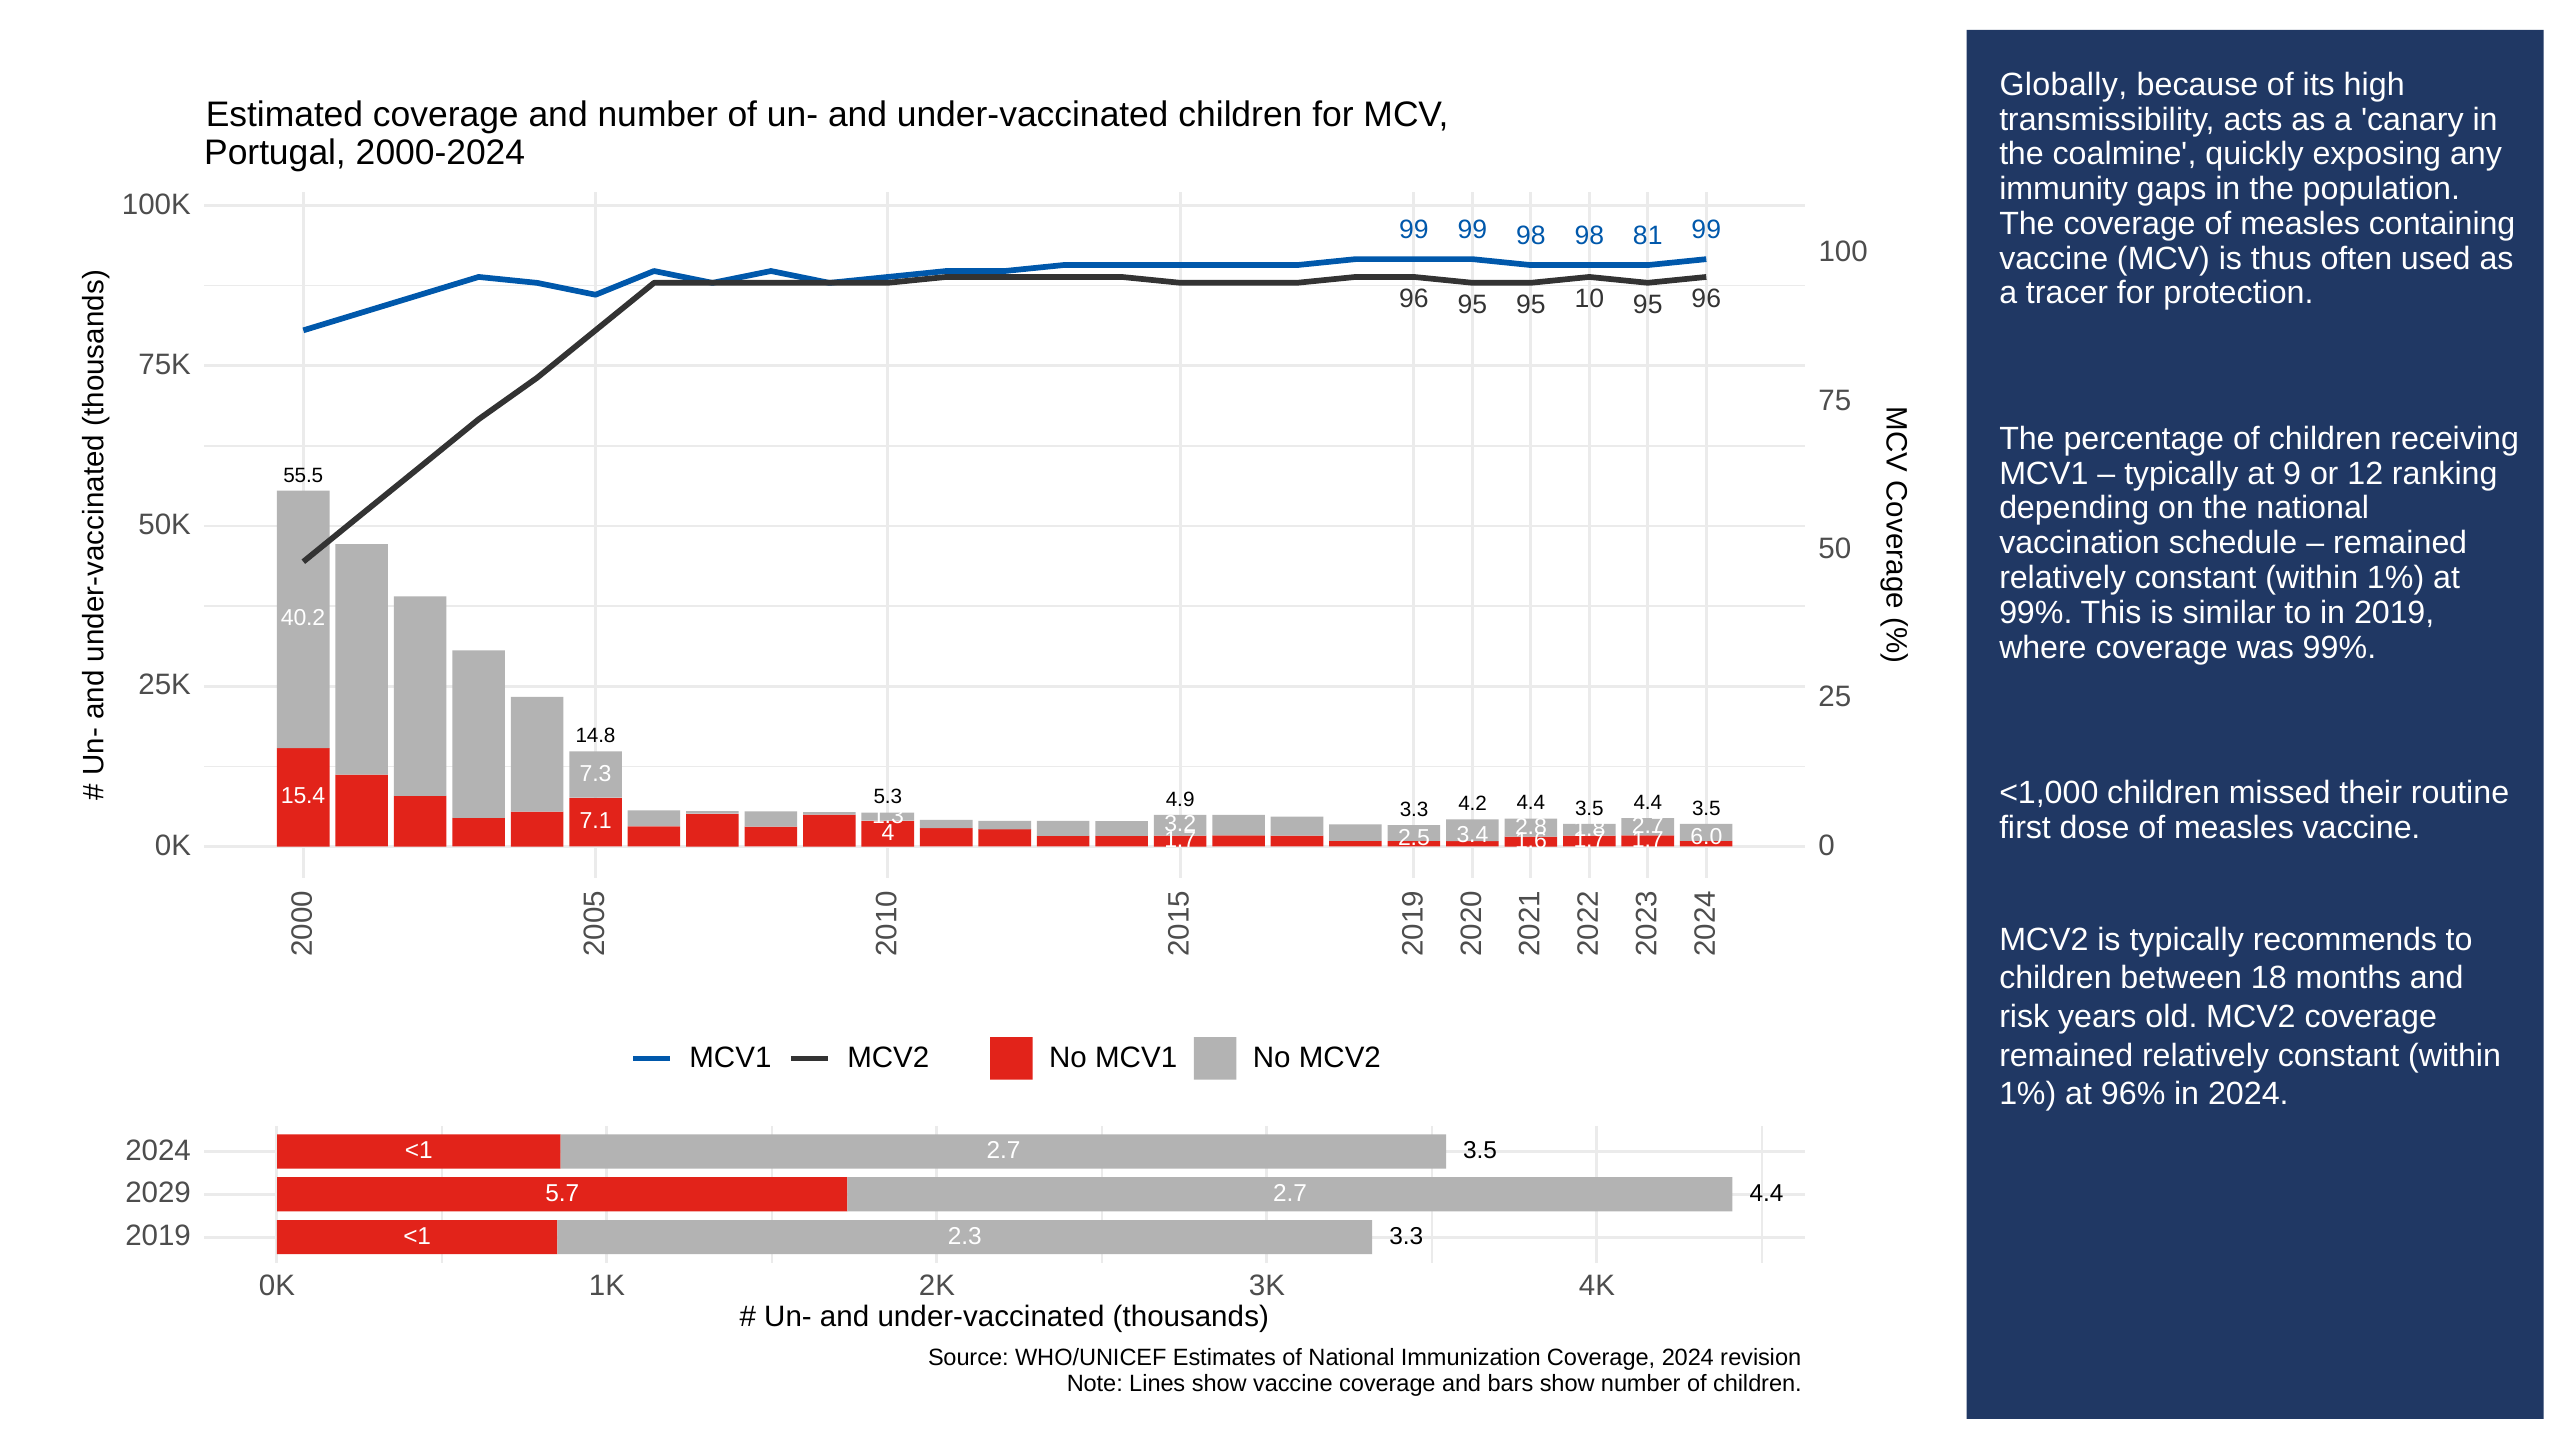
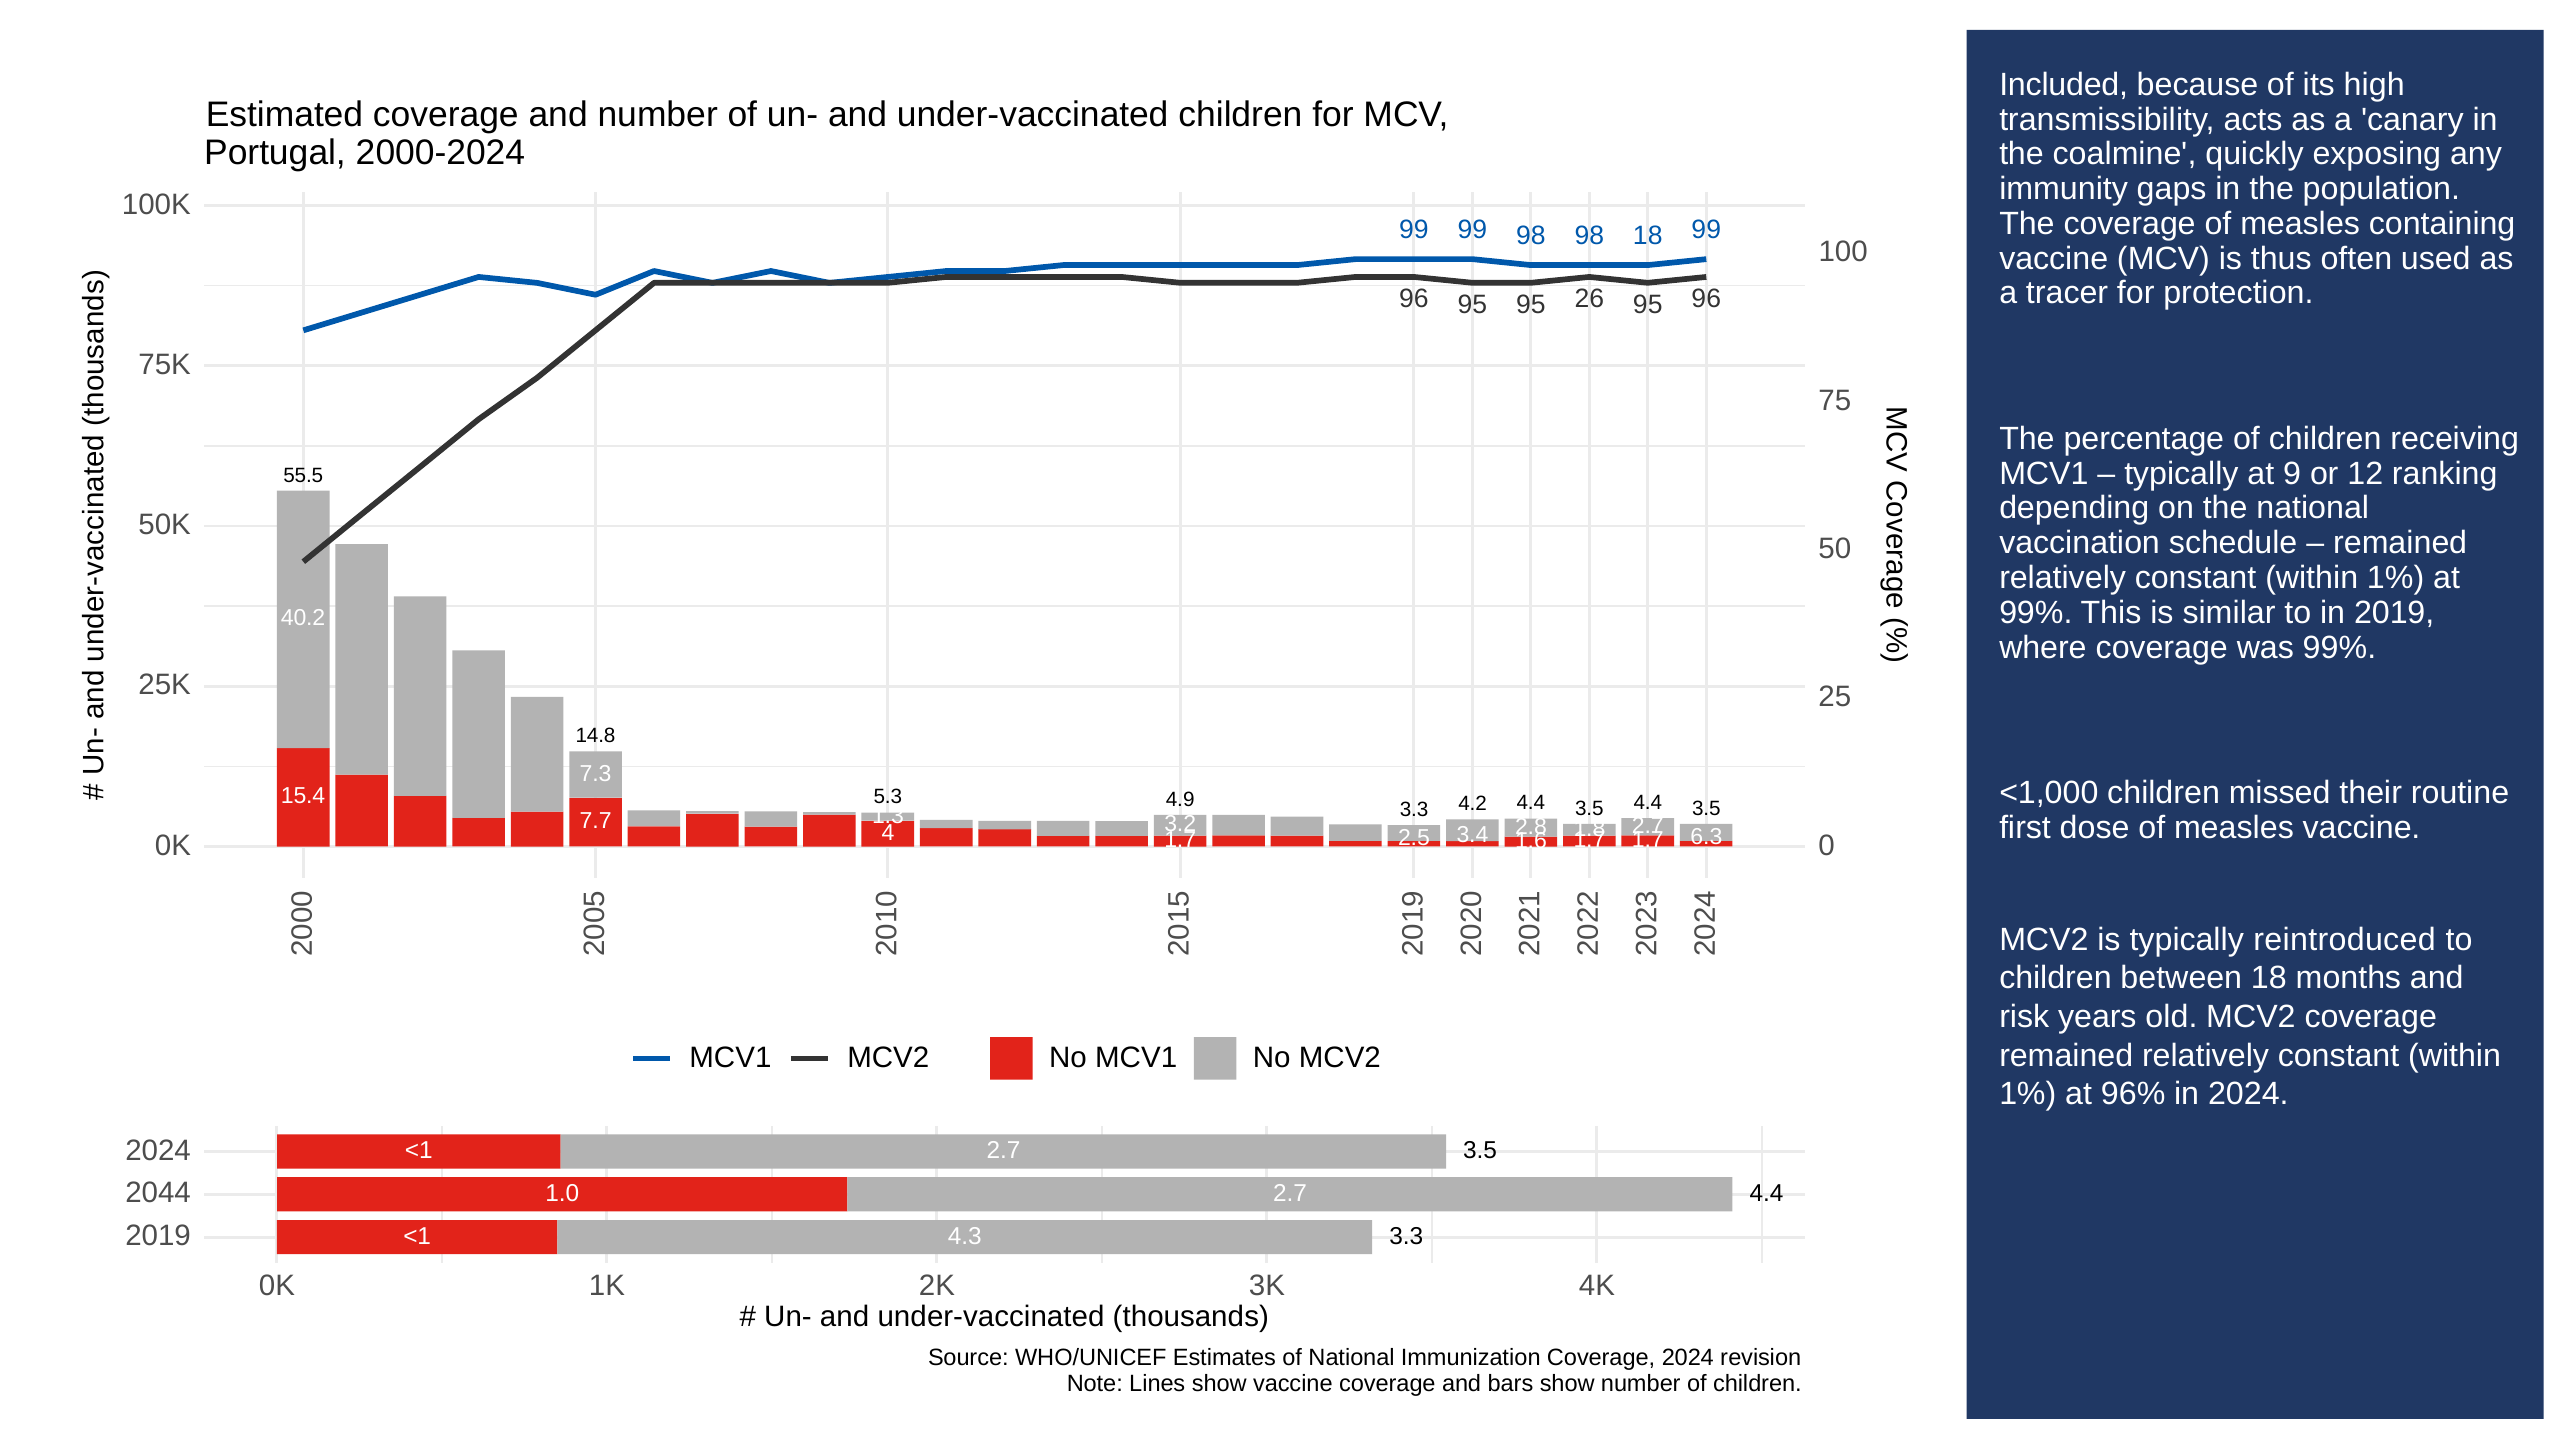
Globally: Globally -> Included (2064, 85)
98 81: 81 -> 18 (1648, 235)
10: 10 -> 26 (1589, 299)
7.1: 7.1 -> 7.7 (596, 821)
6.0: 6.0 -> 6.3 (1706, 837)
recommends: recommends -> reintroduced (2345, 940)
2029: 2029 -> 2044 (158, 1193)
5.7: 5.7 -> 1.0 (562, 1194)
2.3: 2.3 -> 4.3 (965, 1236)
